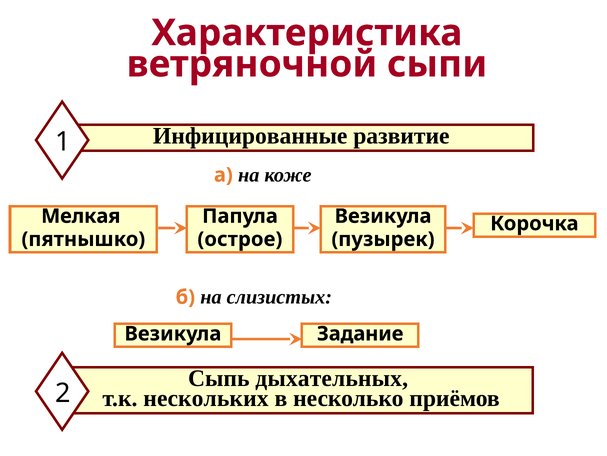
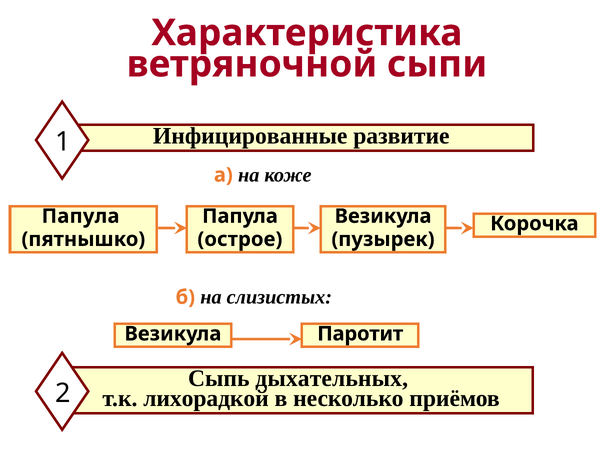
Мелкая: Мелкая -> Папула (81, 216)
Задание: Задание -> Паротит (360, 333)
нескольких: нескольких -> лихорадкой (206, 398)
